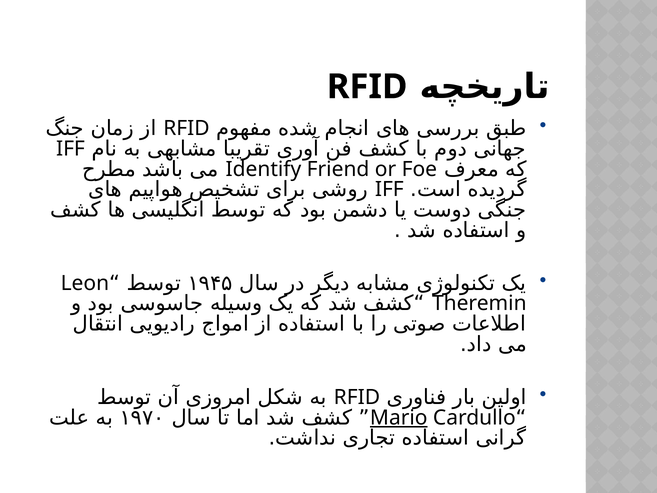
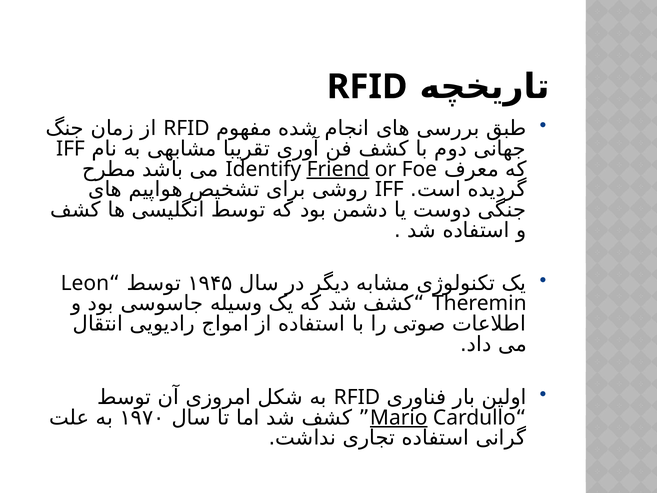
Friend underline: none -> present (338, 169)
